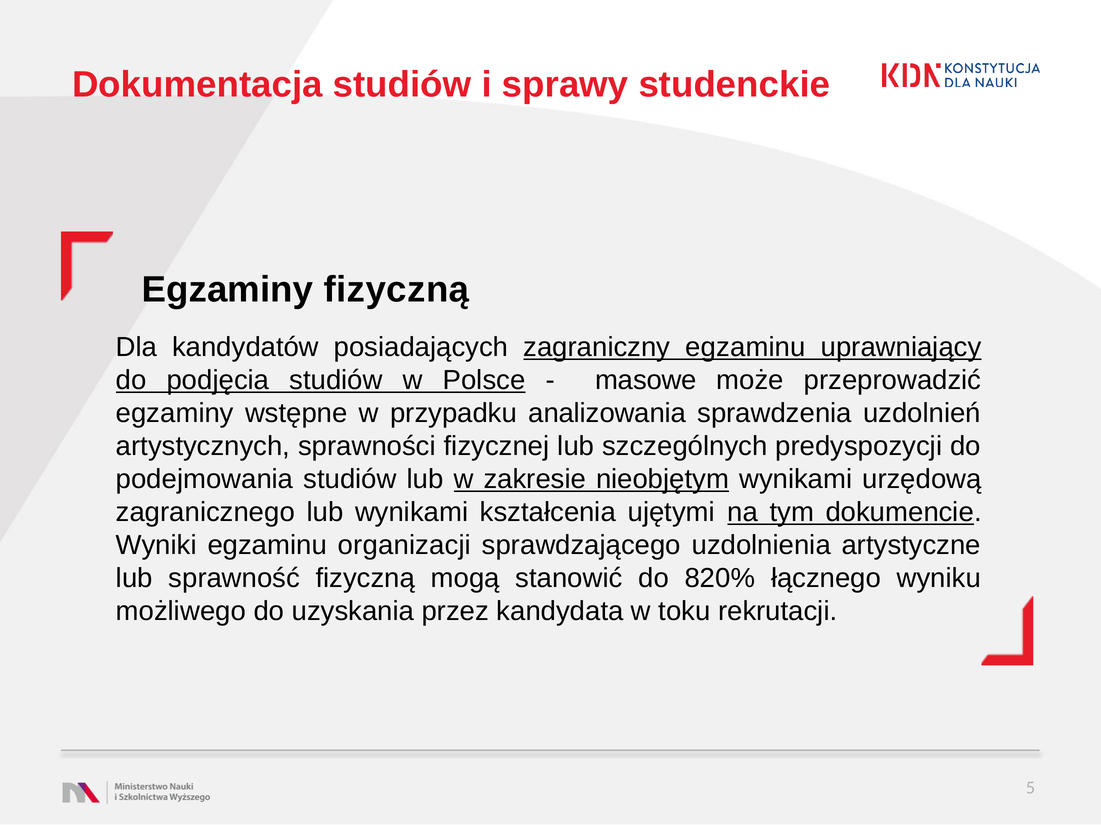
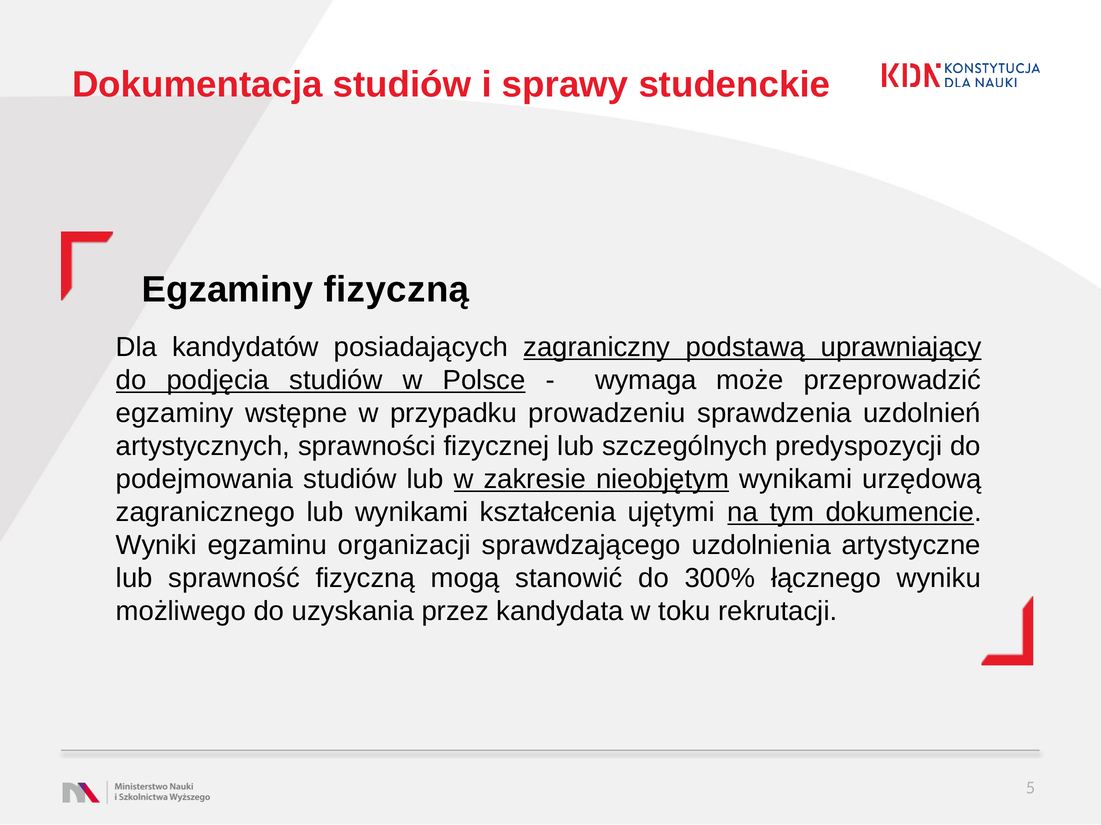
zagraniczny egzaminu: egzaminu -> podstawą (745, 347)
masowe: masowe -> wymaga (646, 380)
analizowania: analizowania -> prowadzeniu (607, 414)
820%: 820% -> 300% (720, 579)
